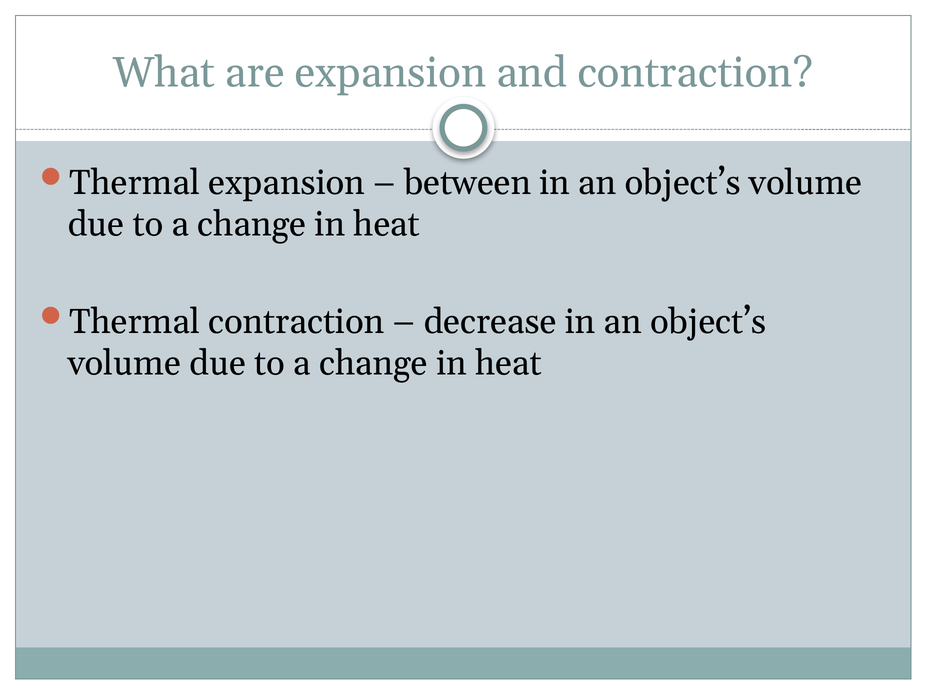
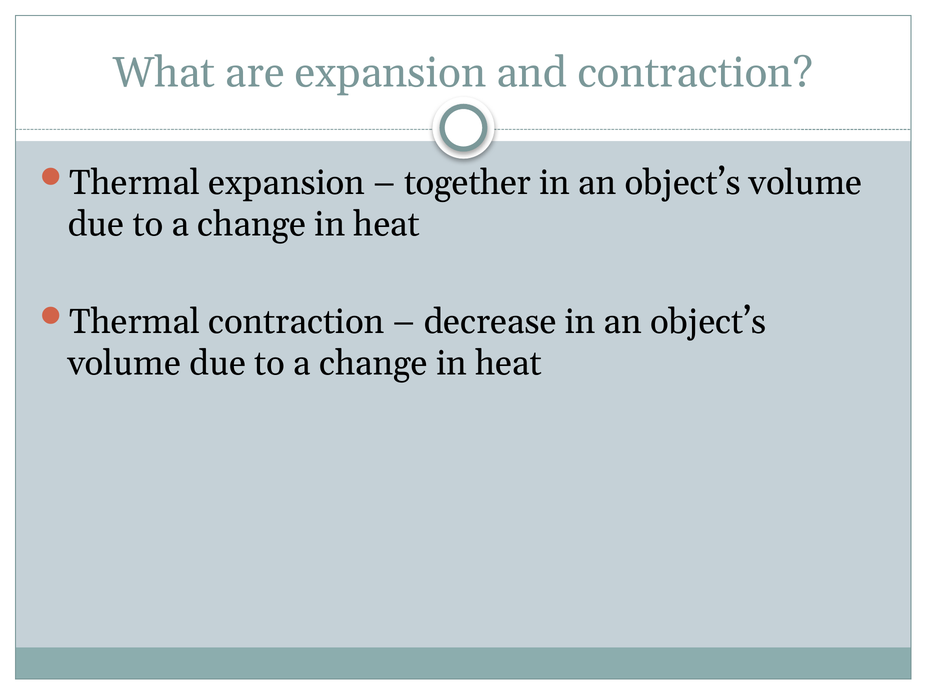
between: between -> together (468, 183)
